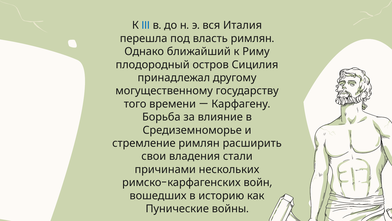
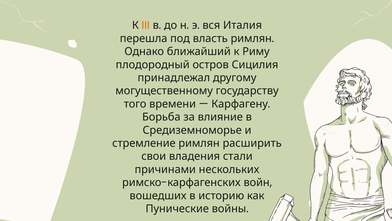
III colour: blue -> orange (146, 25)
